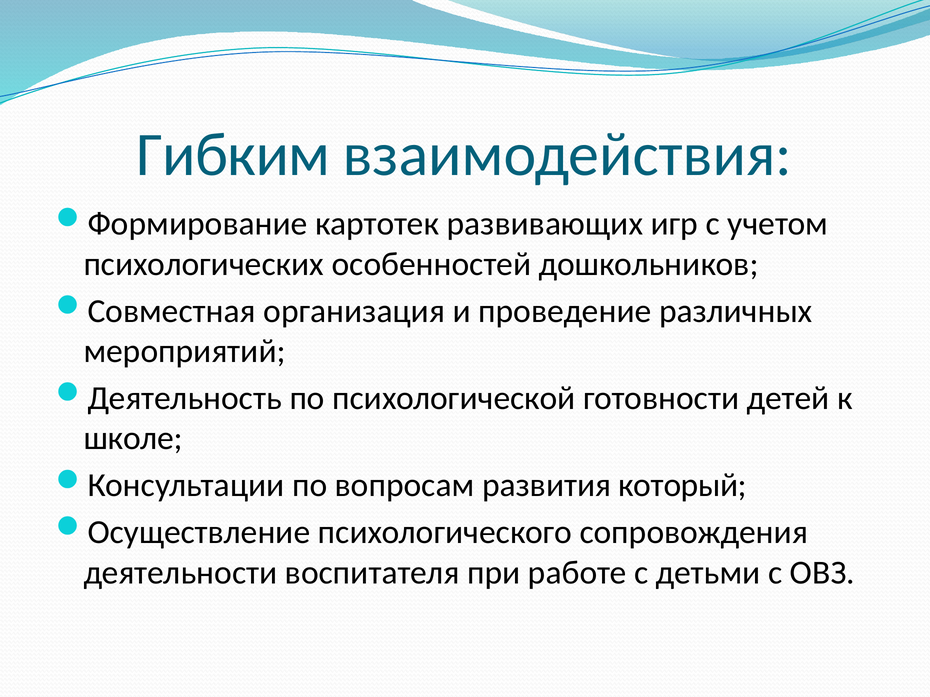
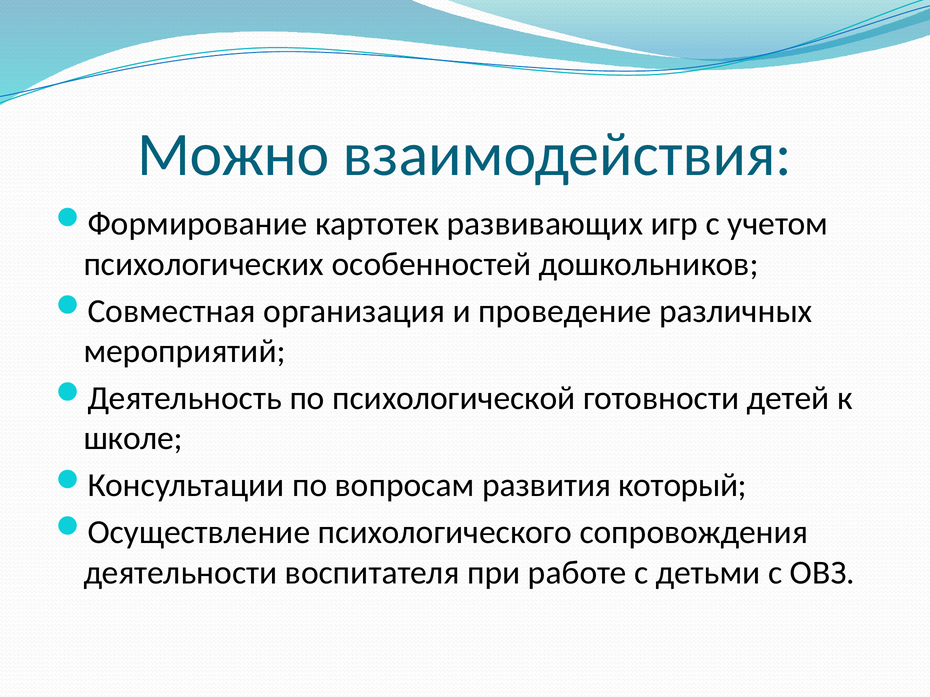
Гибким: Гибким -> Можно (233, 155)
